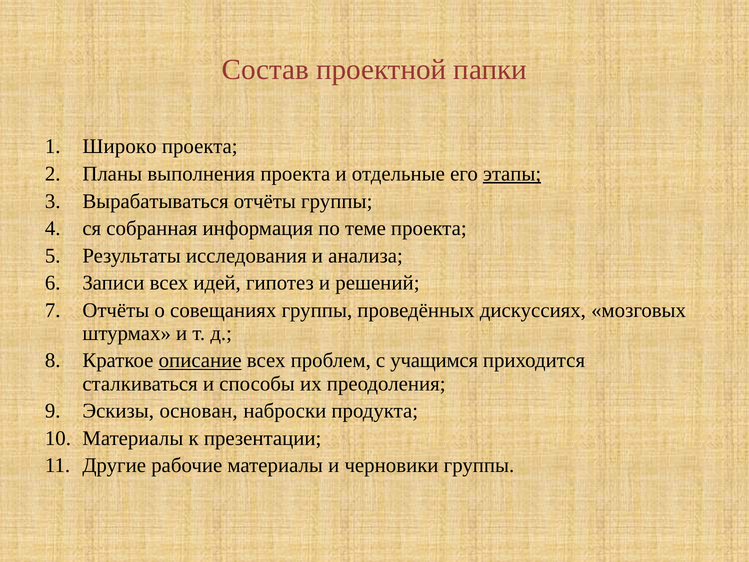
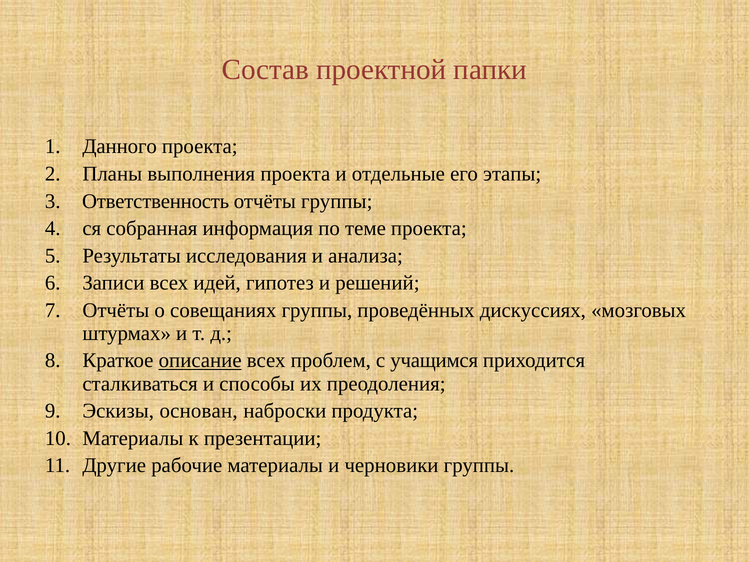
Широко: Широко -> Данного (120, 147)
этапы underline: present -> none (512, 174)
Вырабатываться: Вырабатываться -> Ответственность (156, 201)
